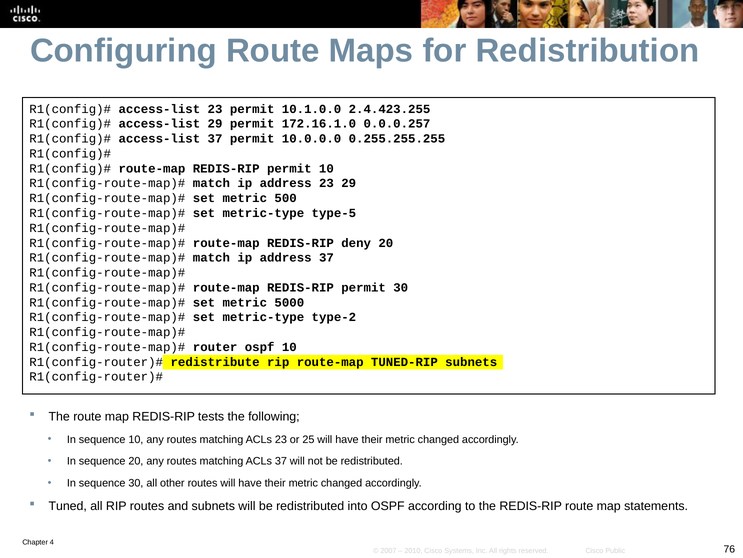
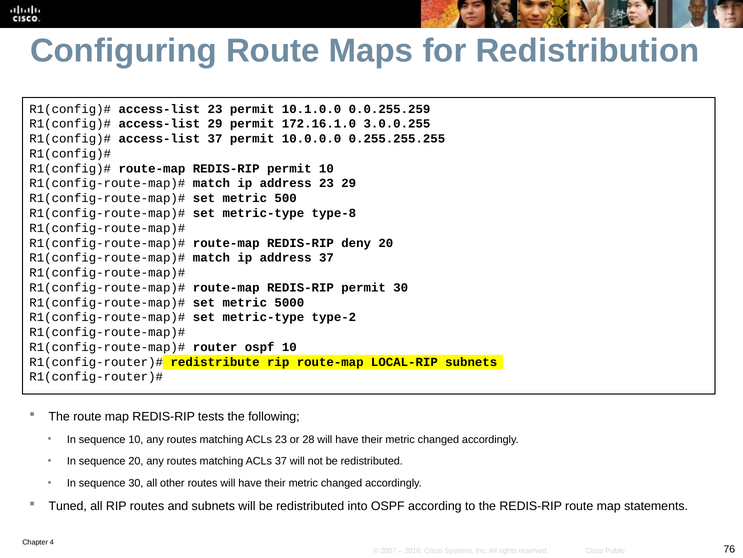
2.4.423.255: 2.4.423.255 -> 0.0.255.259 (390, 109)
0.0.0.257: 0.0.0.257 -> 3.0.0.255 (397, 124)
type-5: type-5 -> type-8 (334, 213)
TUNED-RIP: TUNED-RIP -> LOCAL-RIP (404, 361)
25: 25 -> 28 (308, 439)
